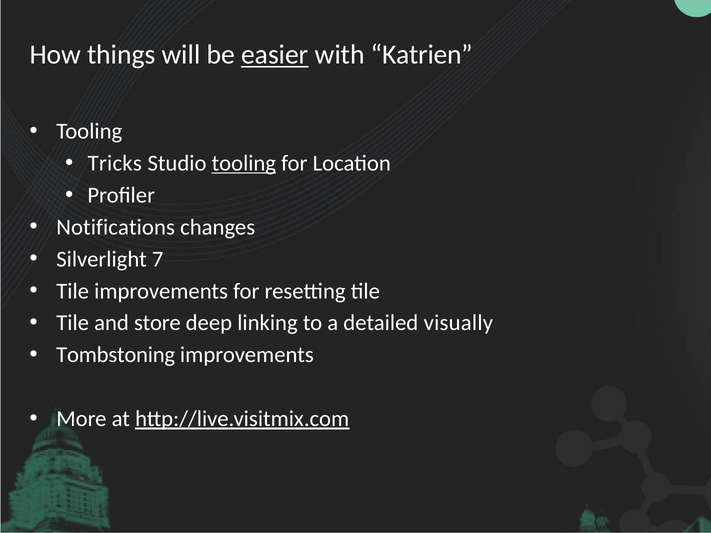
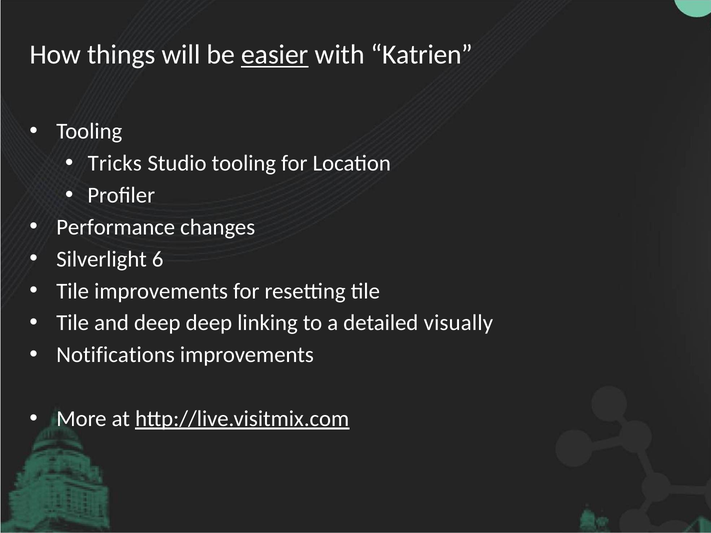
tooling underline: present -> none (244, 163)
Notifications: Notifications -> Performance (116, 227)
7: 7 -> 6 (158, 259)
and store: store -> deep (157, 323)
Tombstoning: Tombstoning -> Notifications (116, 355)
